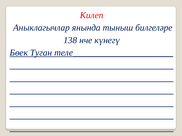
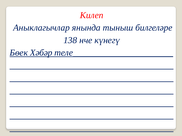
Туган: Туган -> Хәбәр (41, 53)
